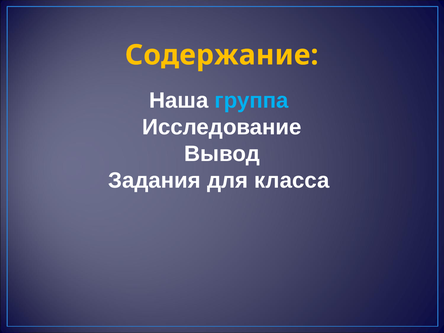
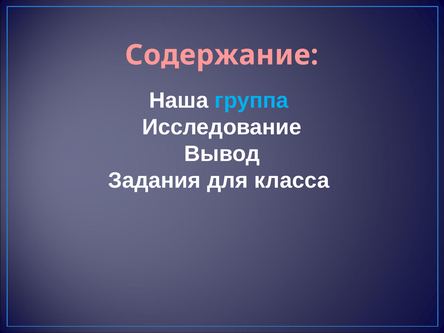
Содержание colour: yellow -> pink (222, 55)
